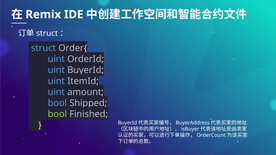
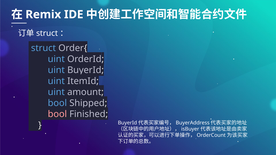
bool colour: light green -> pink (57, 114)
